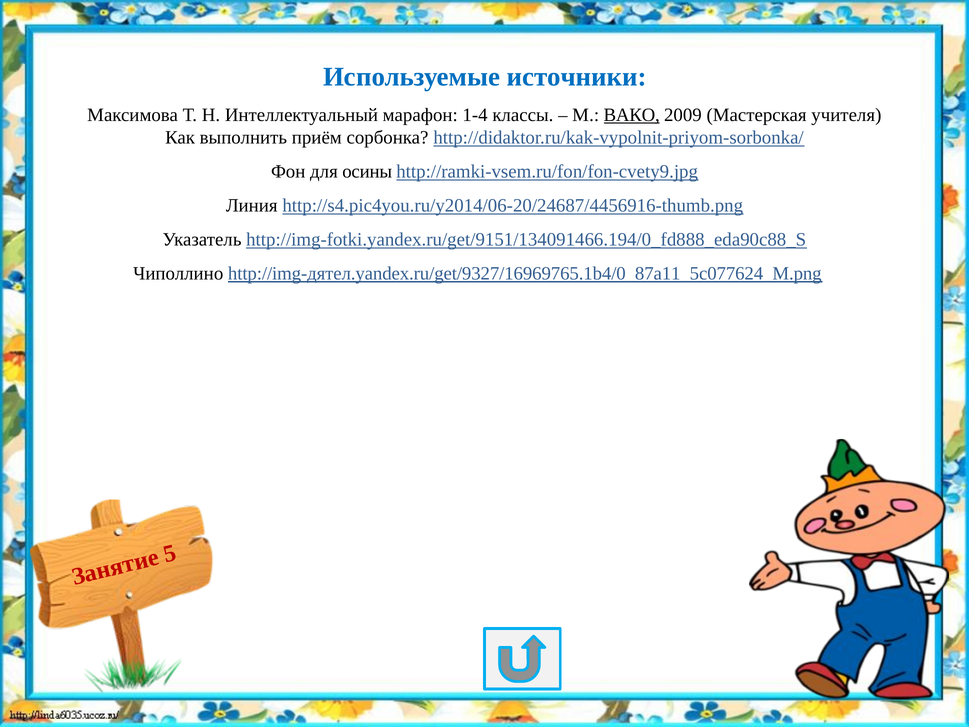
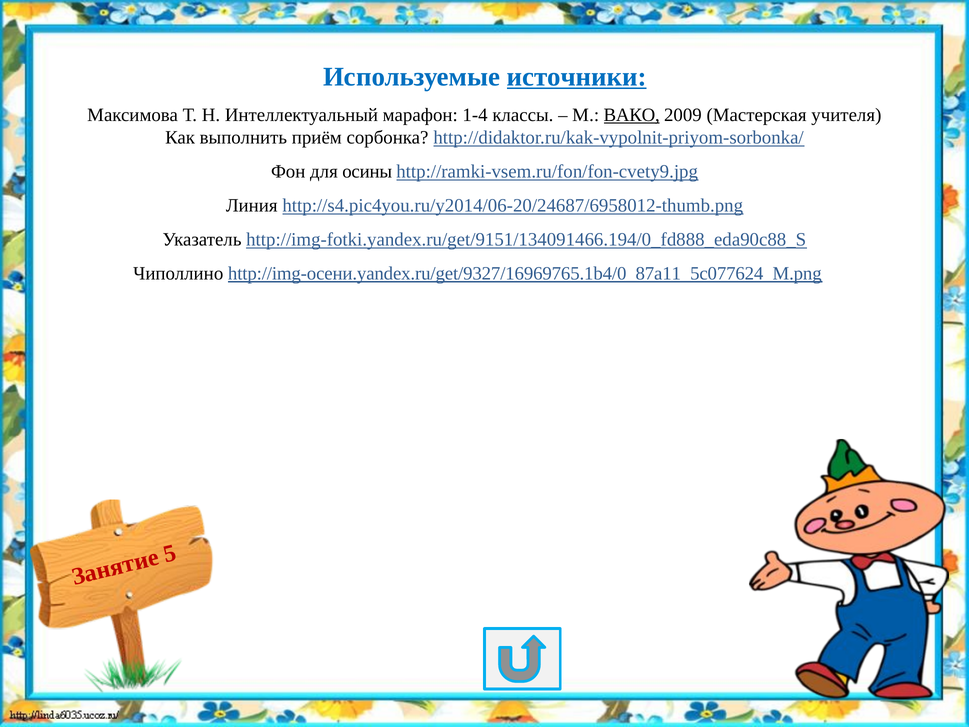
источники underline: none -> present (577, 77)
http://s4.pic4you.ru/y2014/06-20/24687/4456916-thumb.png: http://s4.pic4you.ru/y2014/06-20/24687/4456916-thumb.png -> http://s4.pic4you.ru/y2014/06-20/24687/6958012-thumb.png (513, 205)
http://img-дятел.yandex.ru/get/9327/16969765.1b4/0_87a11_5c077624_M.png: http://img-дятел.yandex.ru/get/9327/16969765.1b4/0_87a11_5c077624_M.png -> http://img-осени.yandex.ru/get/9327/16969765.1b4/0_87a11_5c077624_M.png (525, 273)
